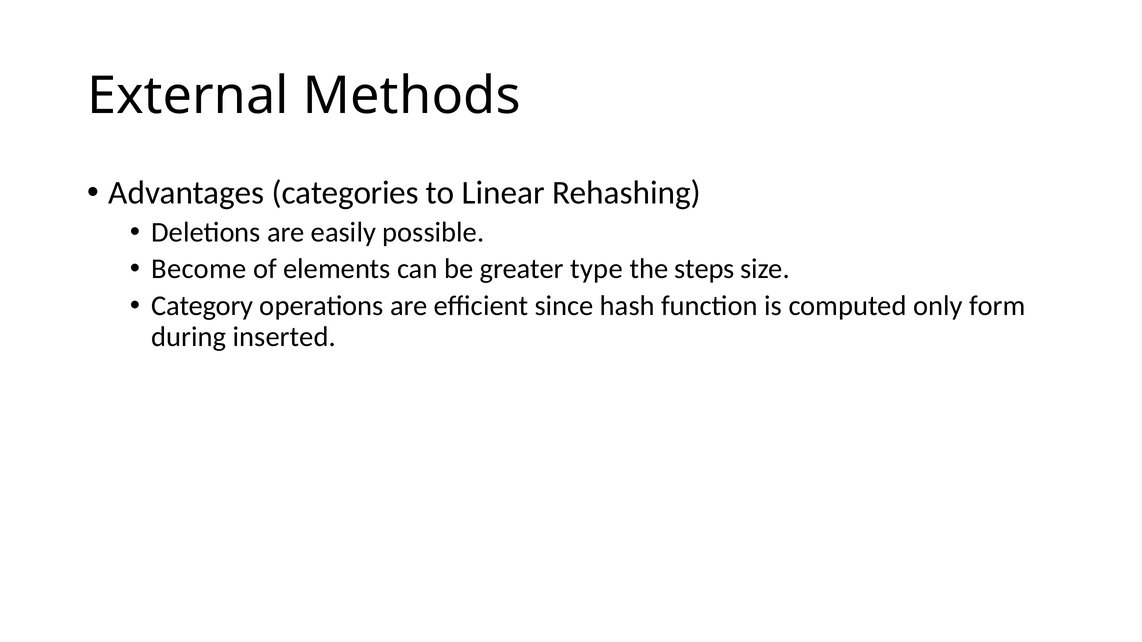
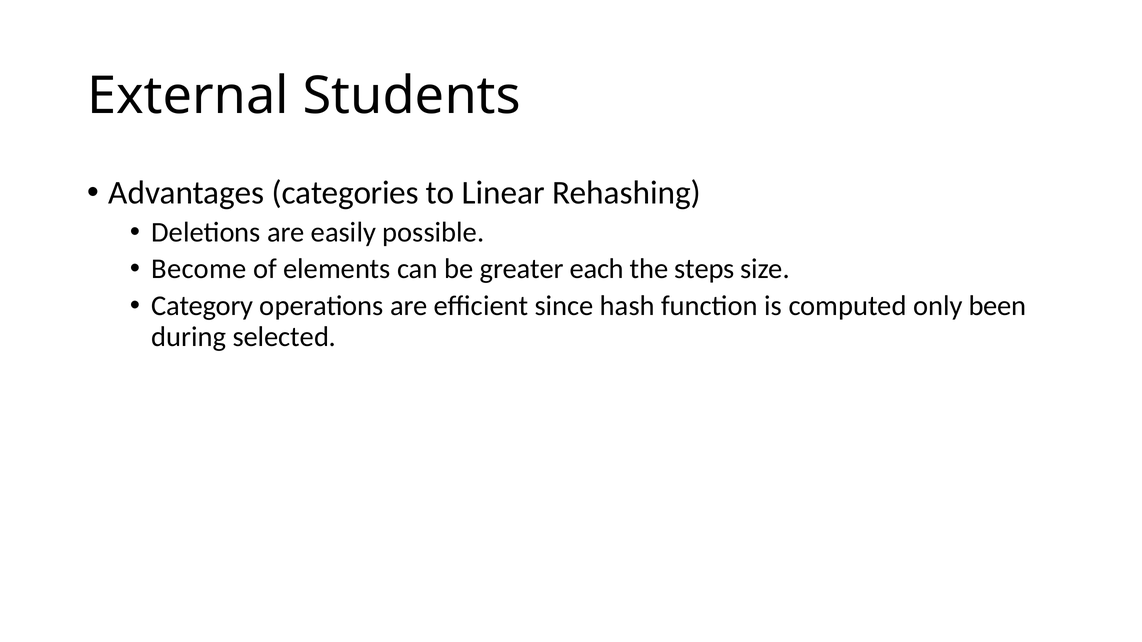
Methods: Methods -> Students (412, 96)
type: type -> each (597, 269)
form: form -> been (997, 306)
inserted: inserted -> selected (284, 337)
